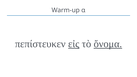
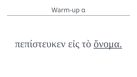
εἰς underline: present -> none (74, 44)
